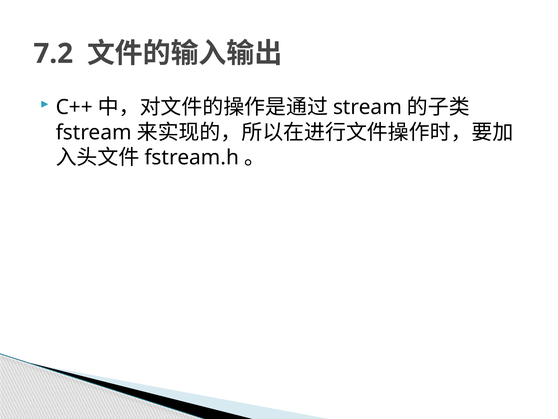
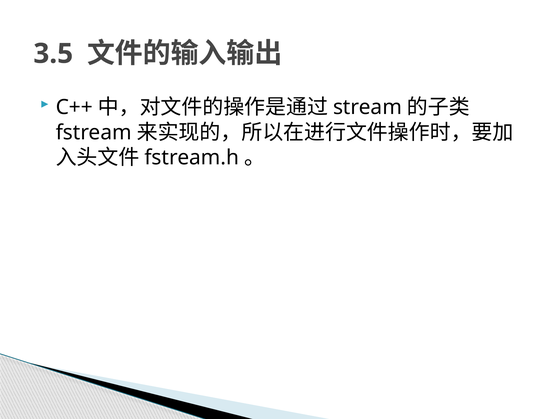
7.2: 7.2 -> 3.5 (53, 54)
